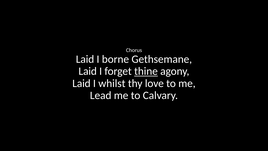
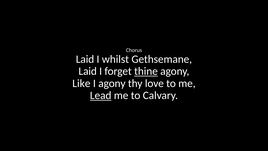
borne: borne -> whilst (115, 59)
Laid: Laid -> Like (81, 83)
I whilst: whilst -> agony (112, 83)
Lead underline: none -> present (101, 95)
